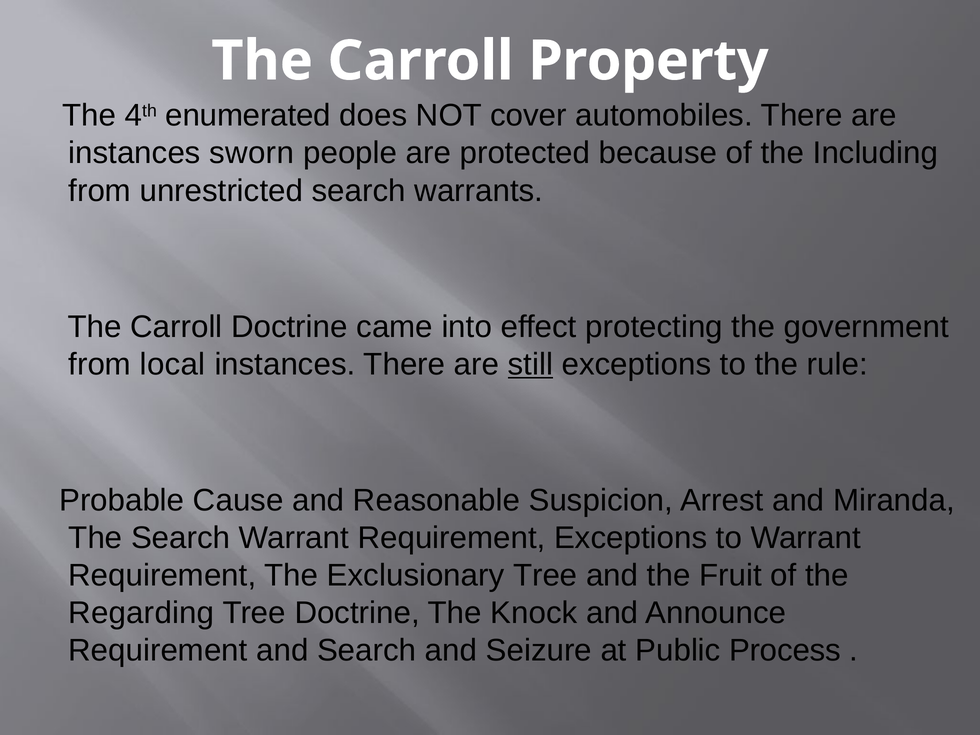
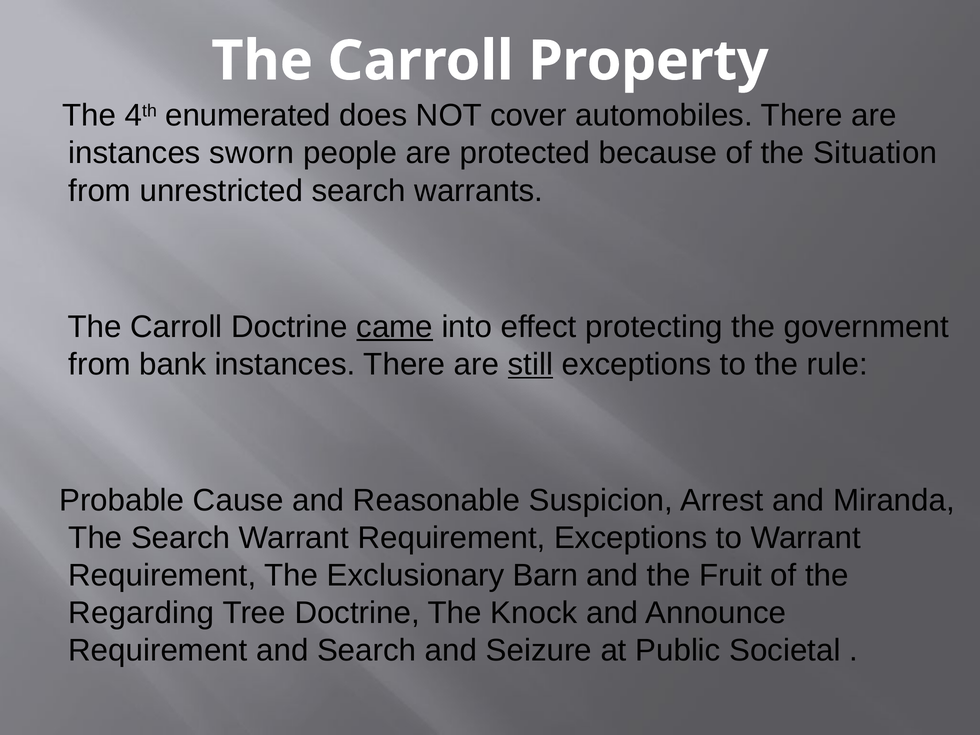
Including: Including -> Situation (875, 153)
came underline: none -> present (395, 327)
local: local -> bank (173, 364)
Exclusionary Tree: Tree -> Barn (545, 575)
Process: Process -> Societal (785, 650)
